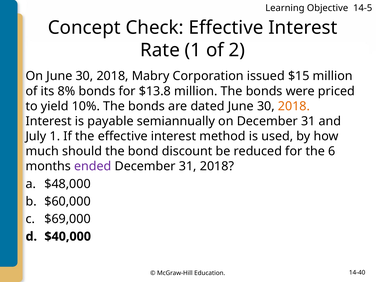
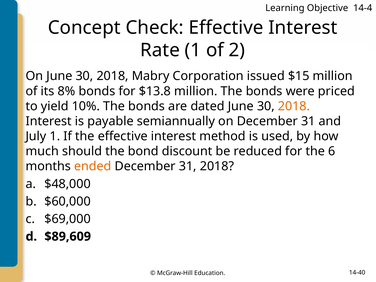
14-5: 14-5 -> 14-4 (363, 8)
ended colour: purple -> orange (93, 166)
$40,000: $40,000 -> $89,609 (68, 236)
